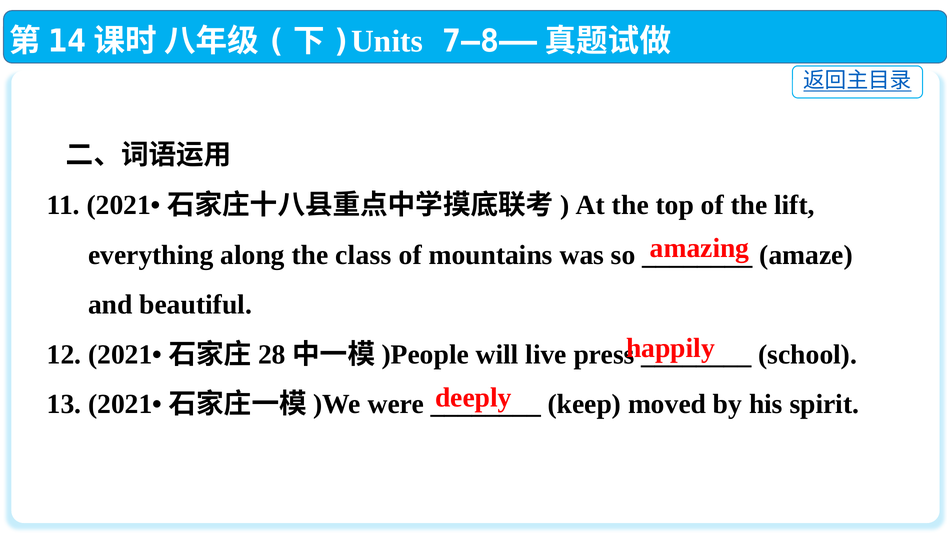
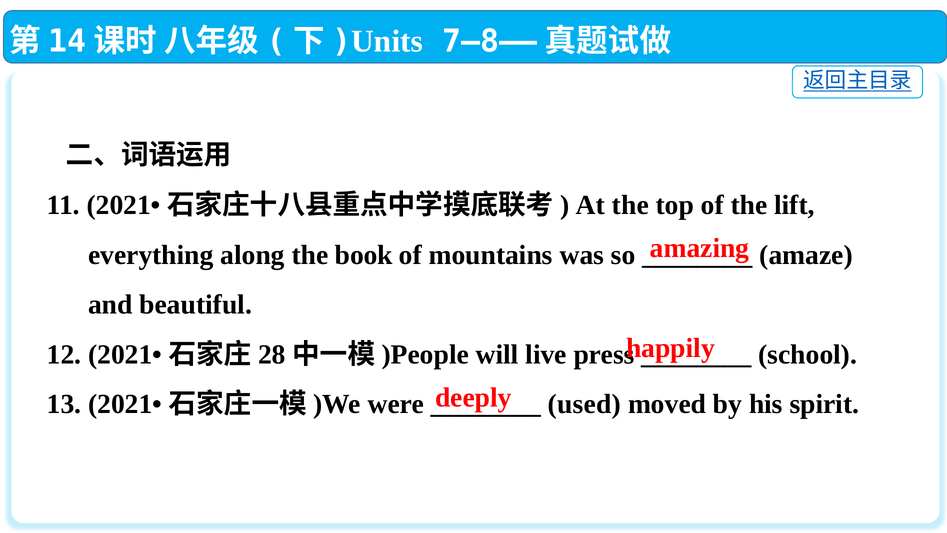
class: class -> book (364, 255)
keep: keep -> used (584, 404)
